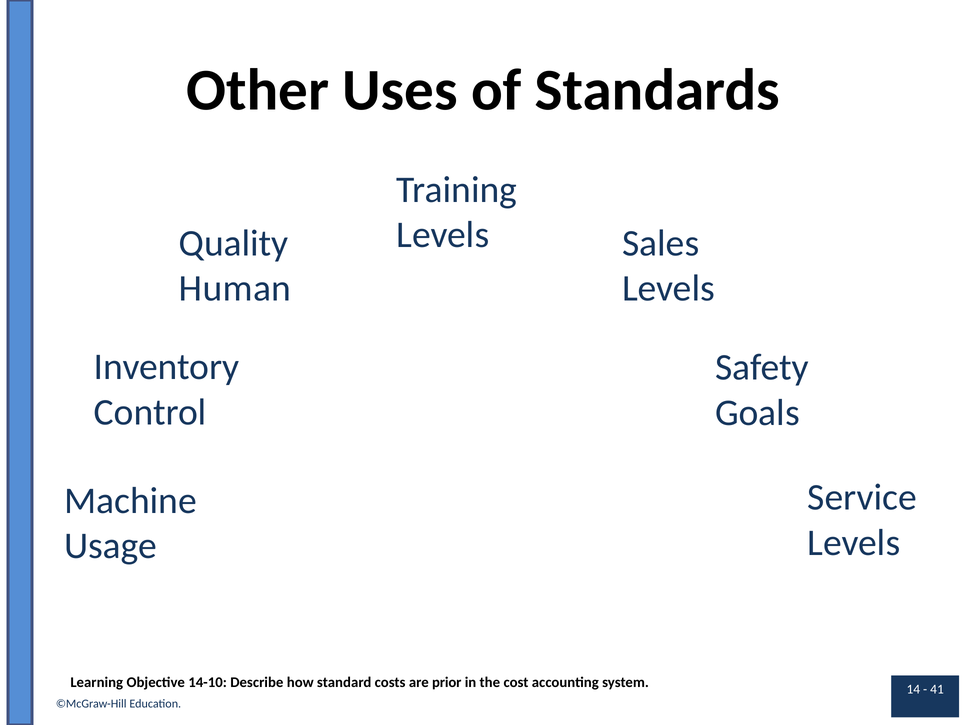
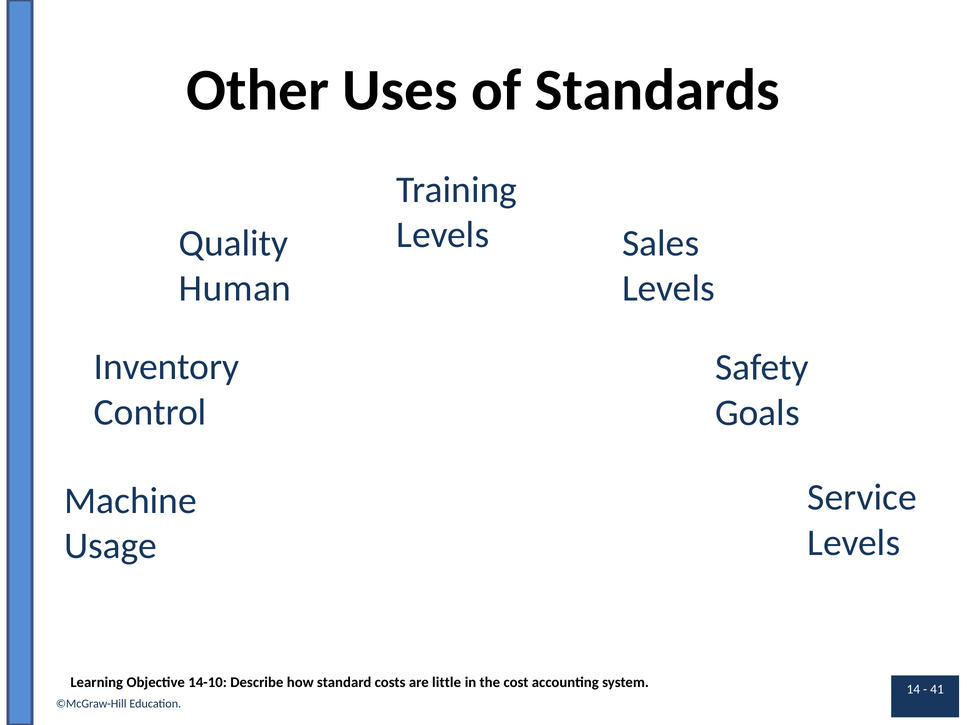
prior: prior -> little (447, 683)
